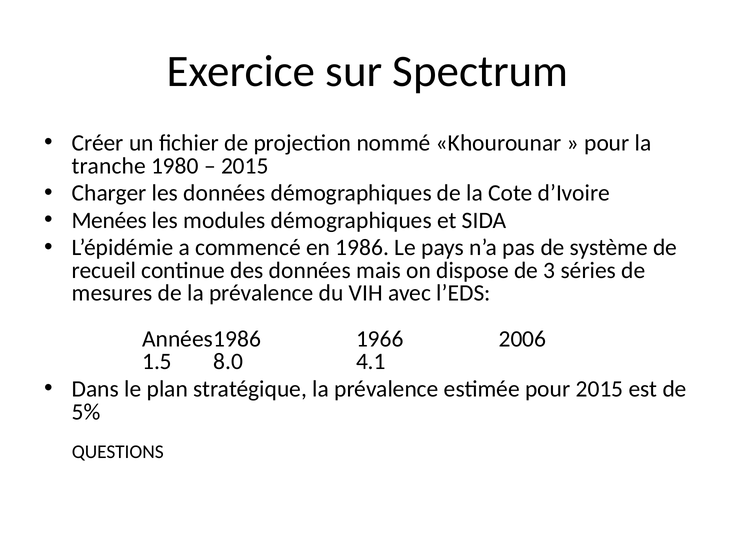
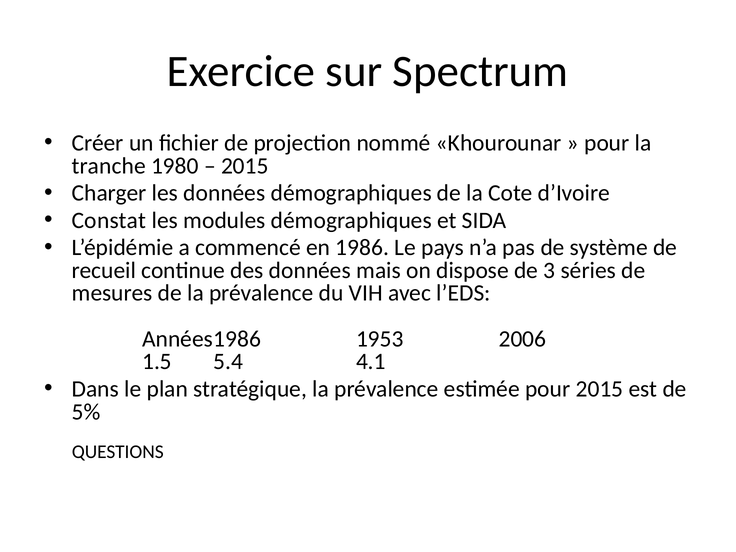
Menées: Menées -> Constat (109, 220)
1966: 1966 -> 1953 (380, 339)
8.0: 8.0 -> 5.4 (228, 362)
